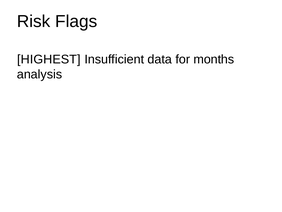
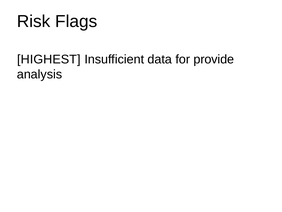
months: months -> provide (214, 59)
